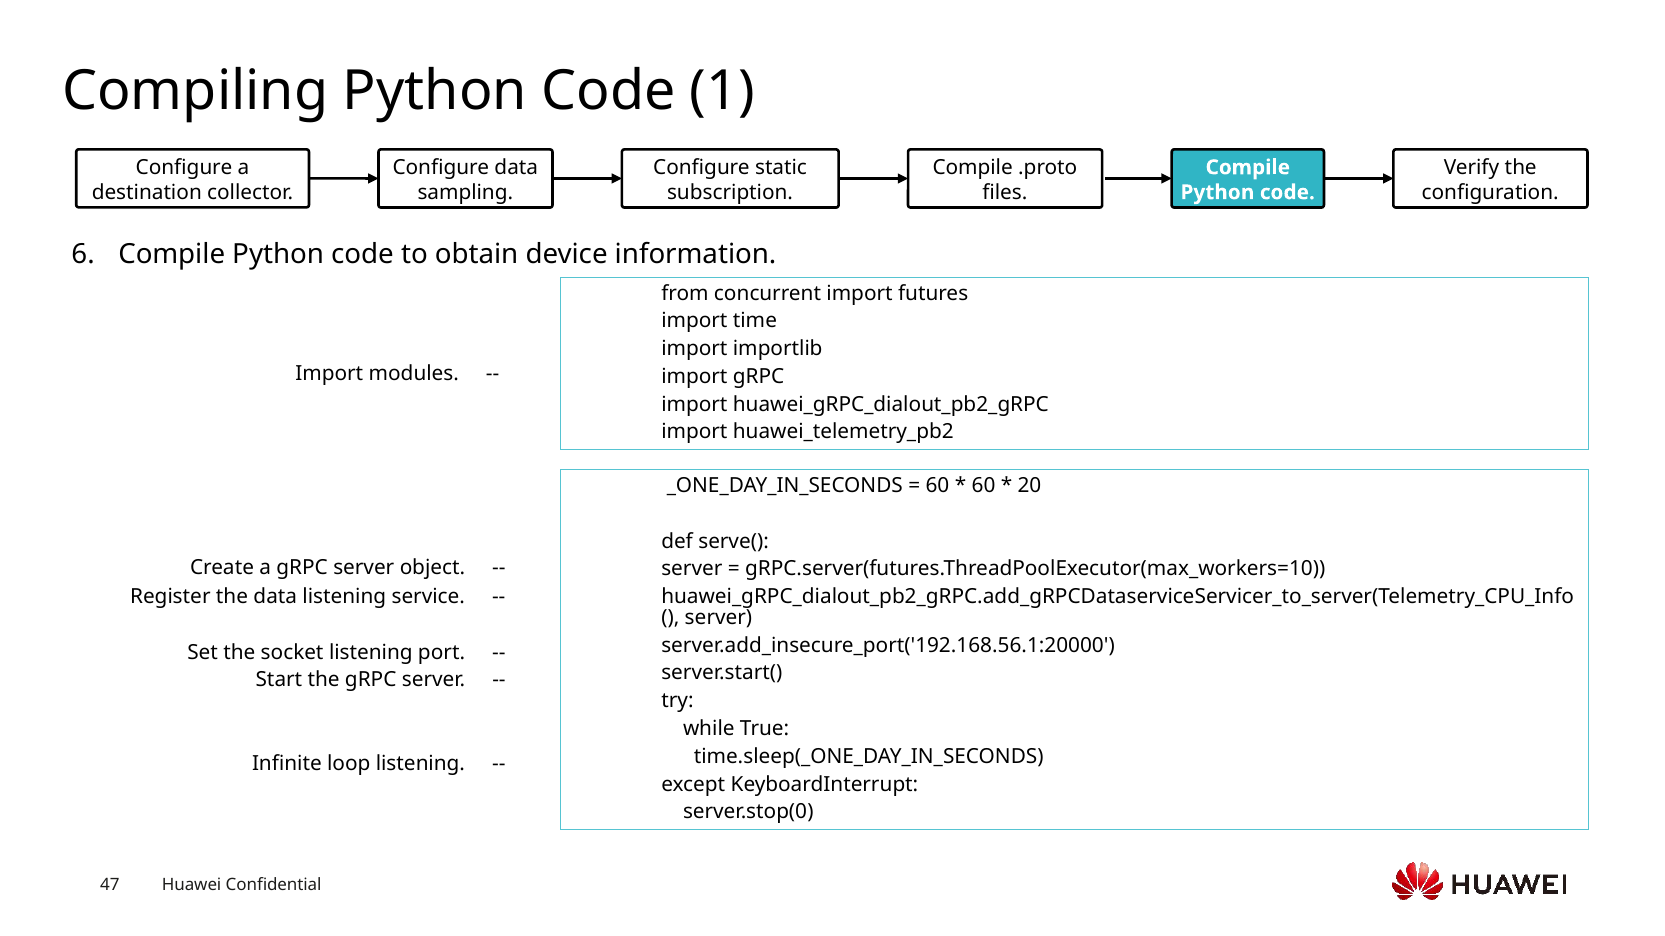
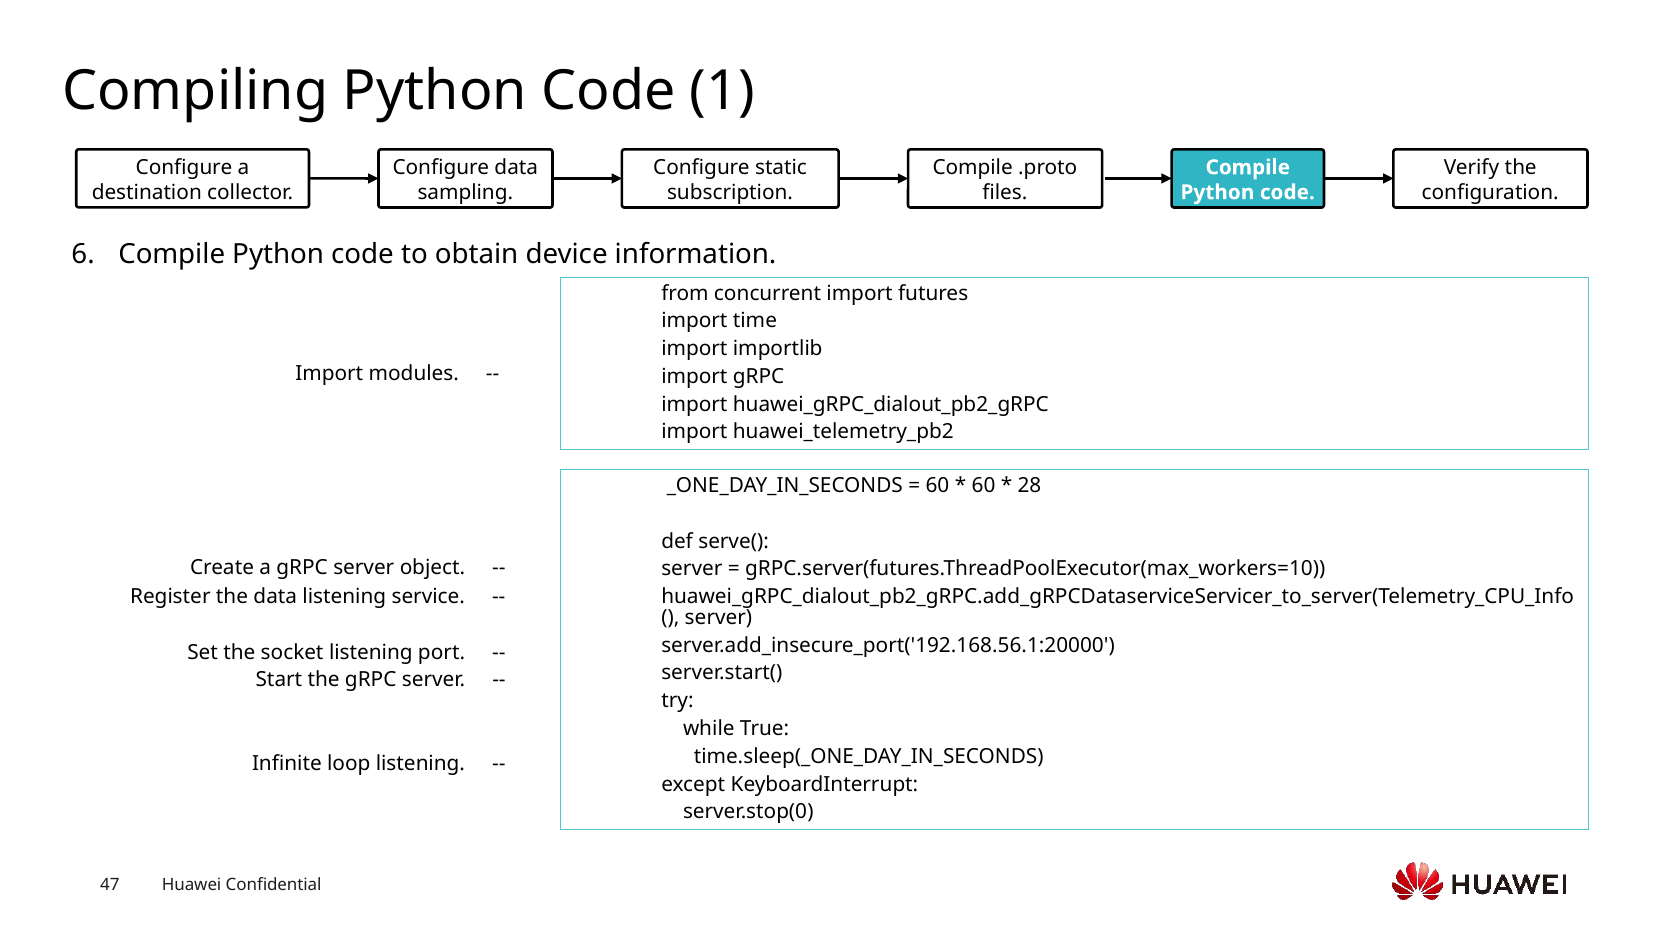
20: 20 -> 28 (1029, 486)
